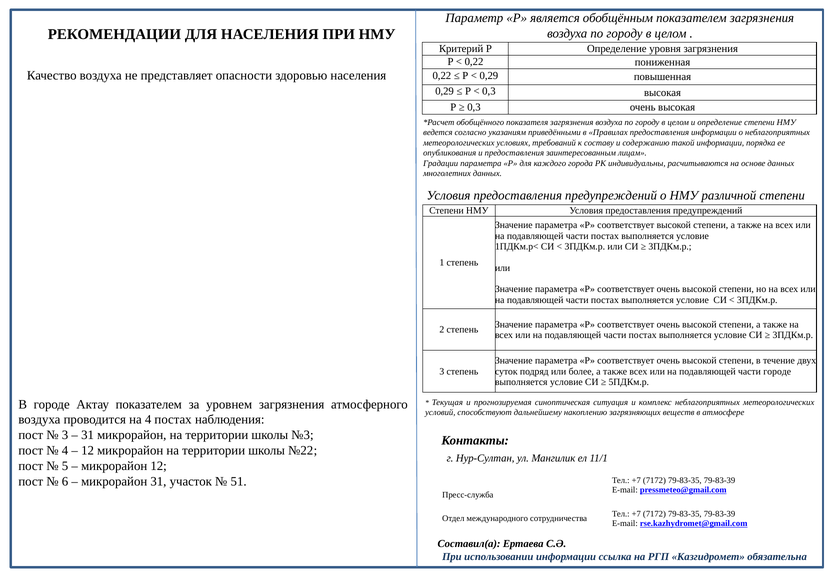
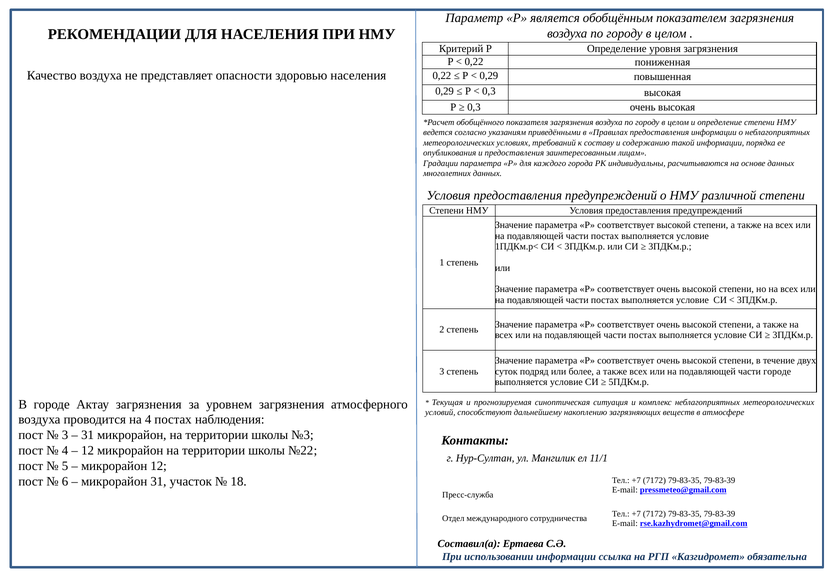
Актау показателем: показателем -> загрязнения (149, 405)
51: 51 -> 18 (239, 482)
